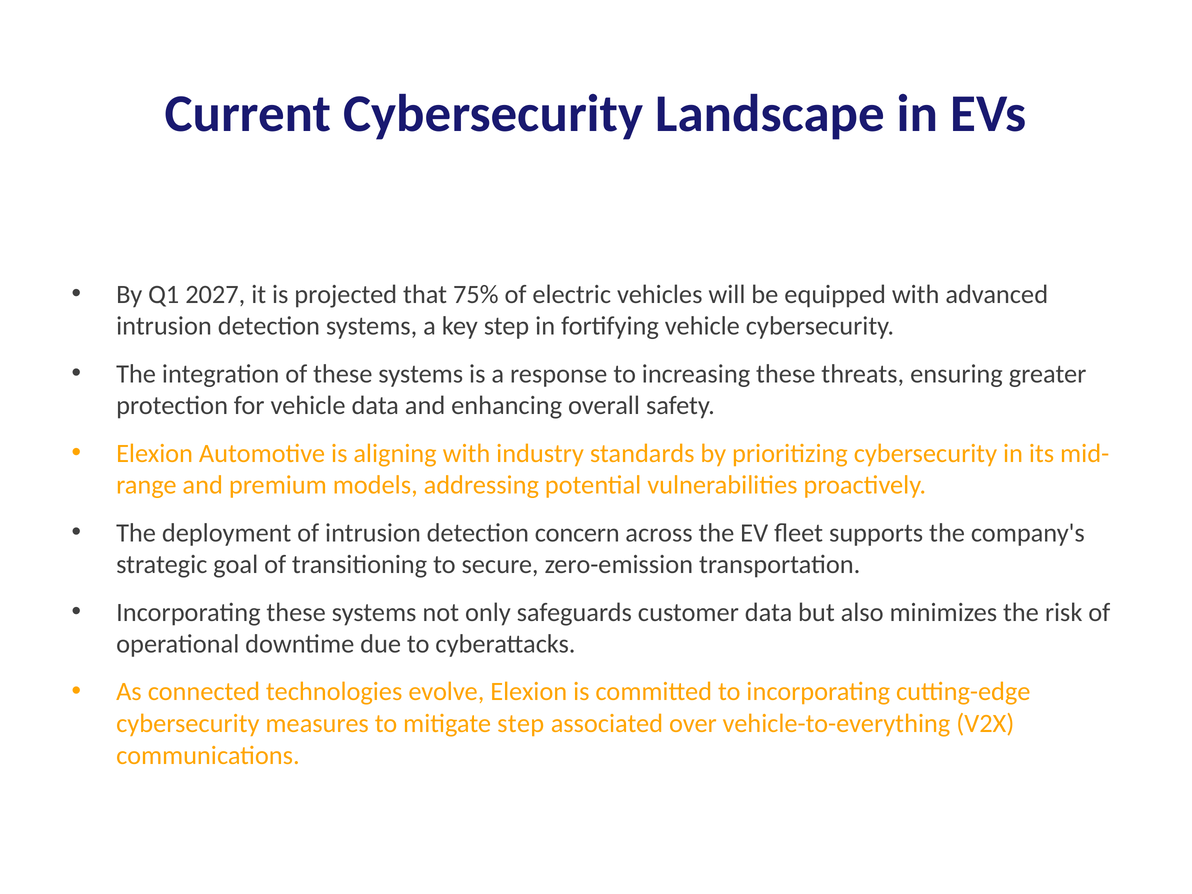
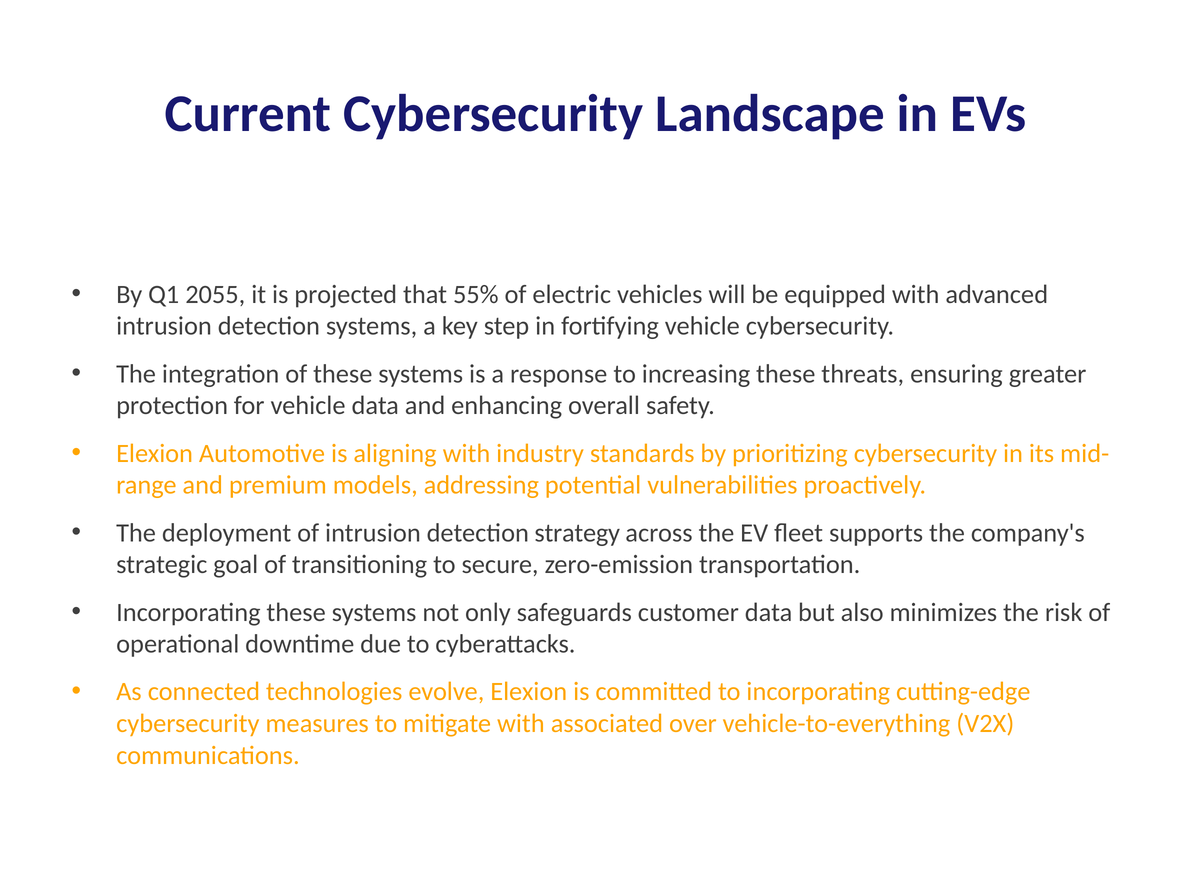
2027: 2027 -> 2055 (215, 294)
75%: 75% -> 55% (476, 294)
concern: concern -> strategy (577, 533)
mitigate step: step -> with (521, 724)
